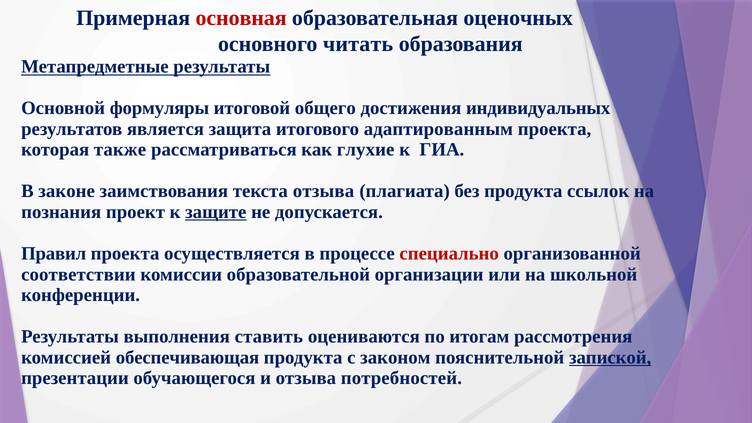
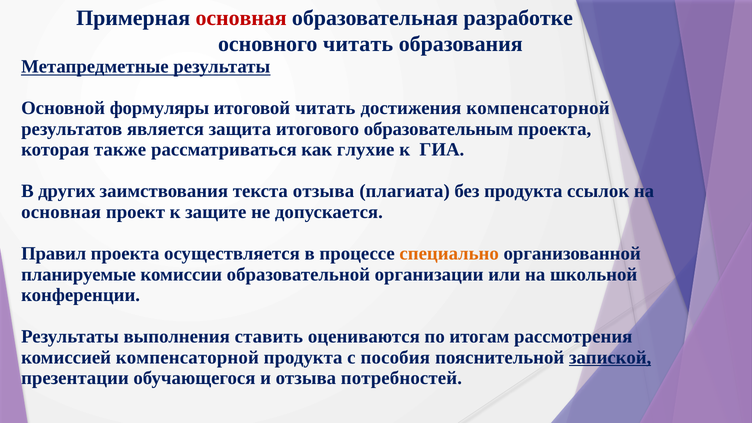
оценочных: оценочных -> разработке (518, 18)
итоговой общего: общего -> читать (325, 108)
достижения индивидуальных: индивидуальных -> компенсаторной (538, 108)
адаптированным: адаптированным -> образовательным (439, 129)
законе: законе -> других (67, 191)
познания: познания -> основная (61, 212)
защите underline: present -> none (216, 212)
специально colour: red -> orange (449, 254)
соответствии: соответствии -> планируемые (79, 274)
комиссией обеспечивающая: обеспечивающая -> компенсаторной (187, 357)
законом: законом -> пособия (395, 357)
